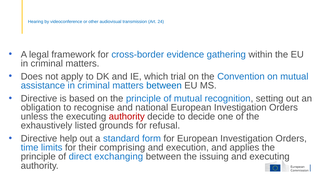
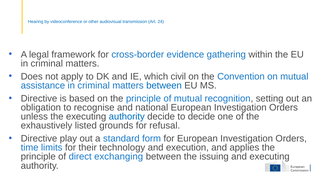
trial: trial -> civil (178, 77)
authority colour: red -> blue (127, 117)
help: help -> play (68, 139)
comprising: comprising -> technology (122, 148)
